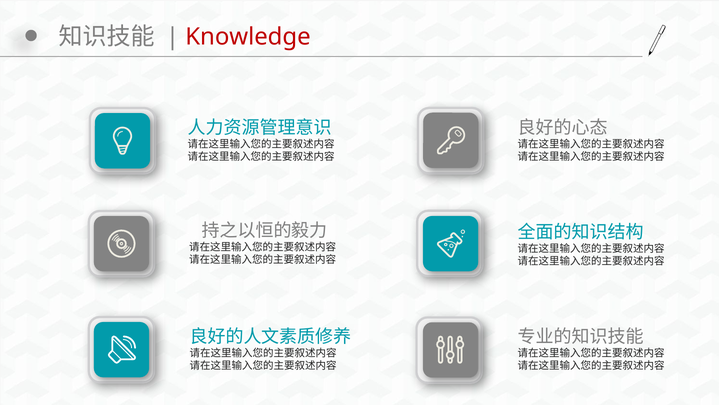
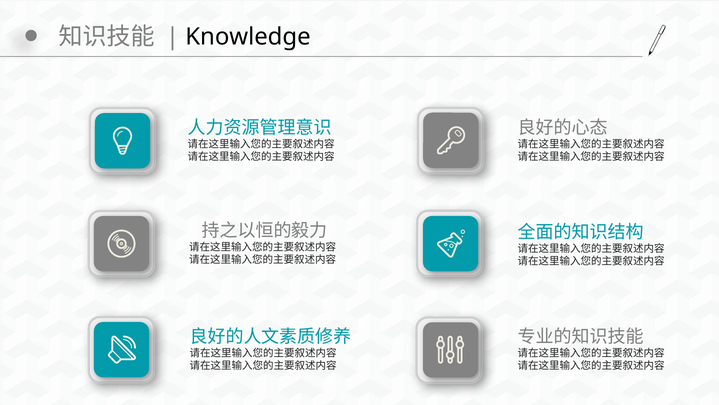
Knowledge colour: red -> black (248, 37)
